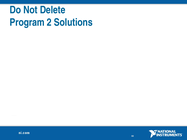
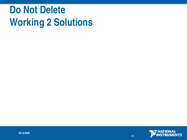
Program: Program -> Working (27, 22)
